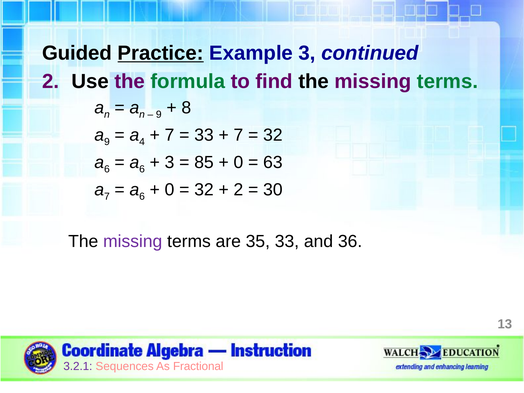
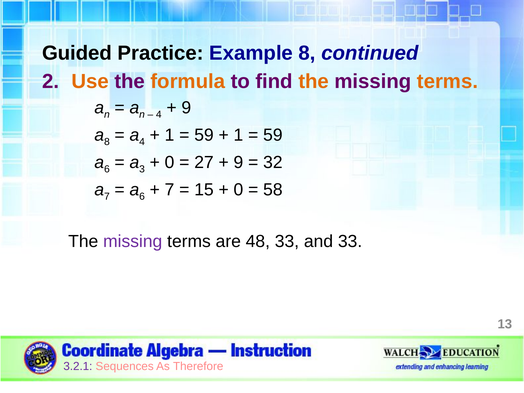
Practice underline: present -> none (161, 53)
Example 3: 3 -> 8 (307, 53)
Use colour: black -> orange (90, 82)
formula colour: green -> orange (188, 82)
the colour: black -> orange (314, 82)
terms colour: green -> orange (447, 82)
9: 9 -> 4 (159, 114)
8: 8 -> 9 (186, 108)
9: 9 -> 8 (107, 142)
7: 7 -> 1 (169, 135)
33: 33 -> 59 (204, 135)
7: 7 -> 1 (238, 135)
32: 32 -> 59 (273, 135)
6: 6 -> 3 (142, 169)
3: 3 -> 0 (169, 162)
85: 85 -> 27 (204, 162)
0: 0 -> 9 (238, 162)
63: 63 -> 32 (273, 162)
0: 0 -> 7 (169, 190)
32: 32 -> 15 (204, 190)
2: 2 -> 0 (238, 190)
30: 30 -> 58 (273, 190)
35: 35 -> 48 (258, 241)
and 36: 36 -> 33 (350, 241)
Fractional: Fractional -> Therefore (198, 366)
